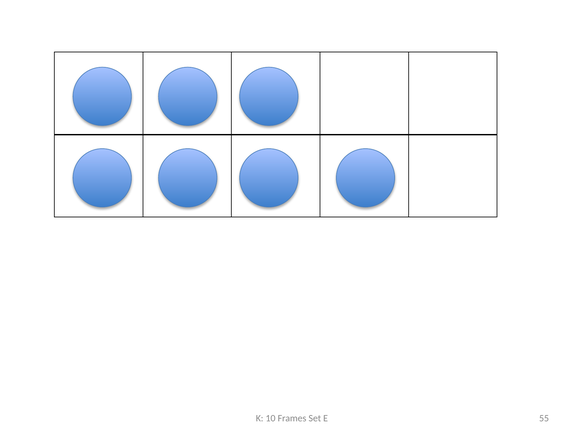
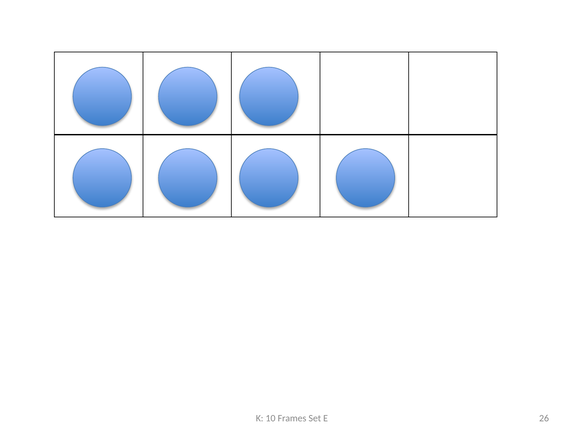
55: 55 -> 26 (544, 418)
